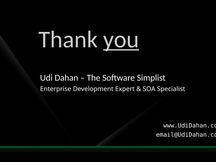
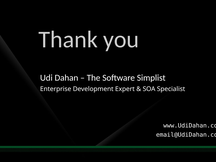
you underline: present -> none (121, 40)
